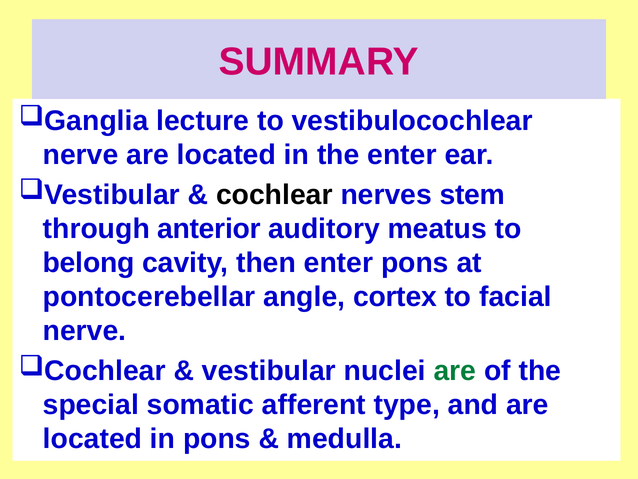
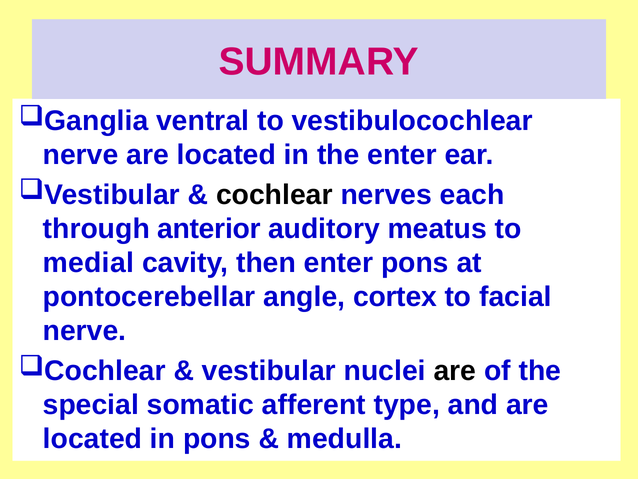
lecture: lecture -> ventral (203, 121)
stem: stem -> each (472, 195)
belong: belong -> medial (88, 263)
are colour: green -> black (455, 370)
